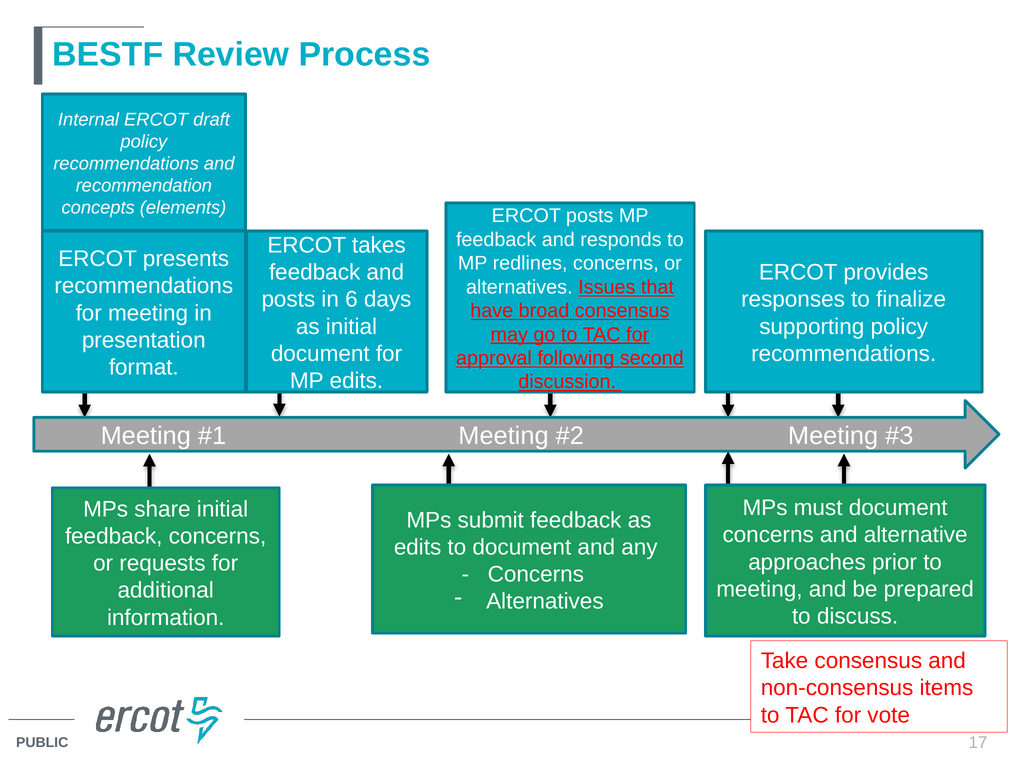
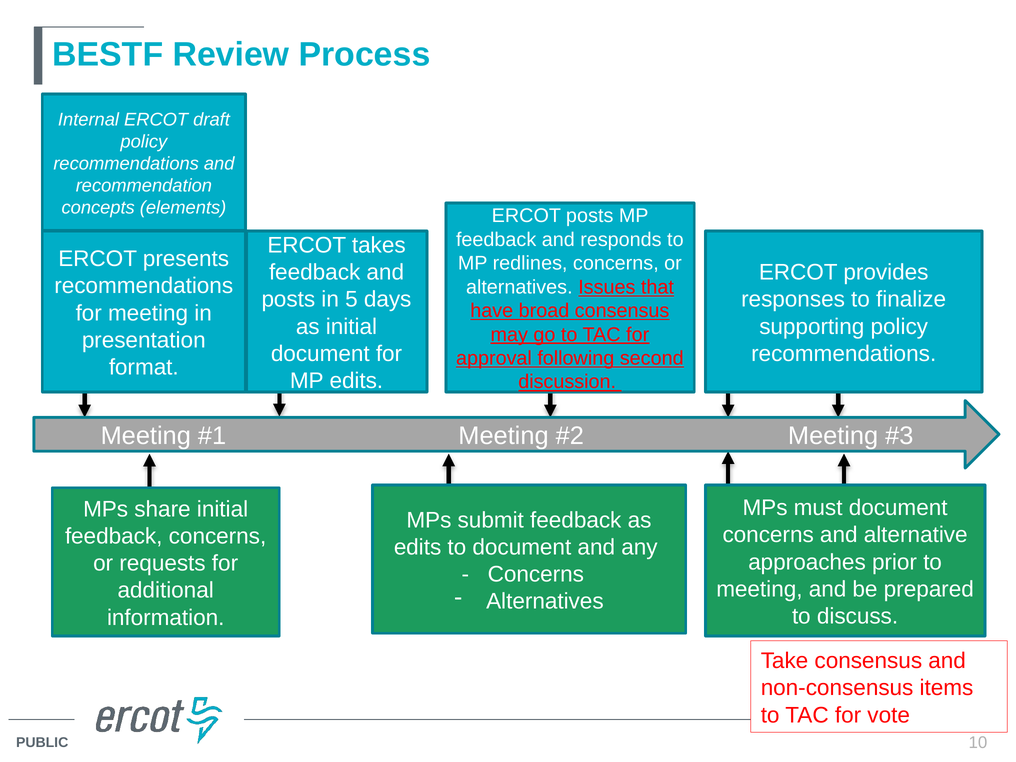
6: 6 -> 5 (351, 300)
17: 17 -> 10 (978, 742)
